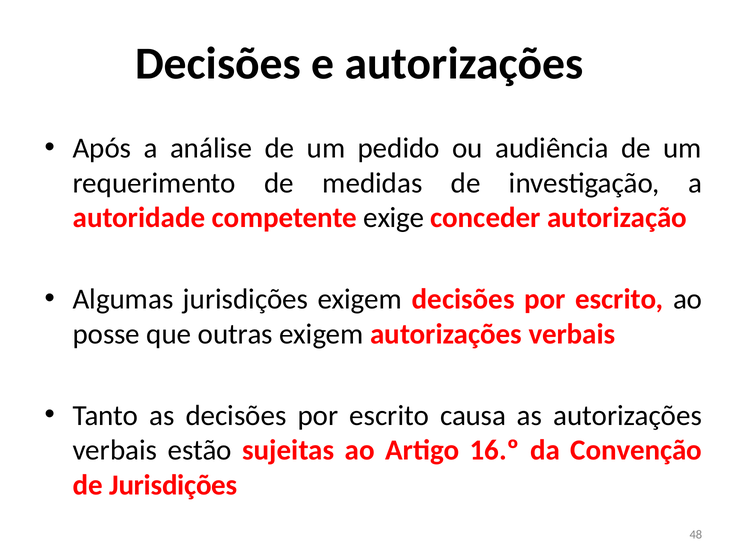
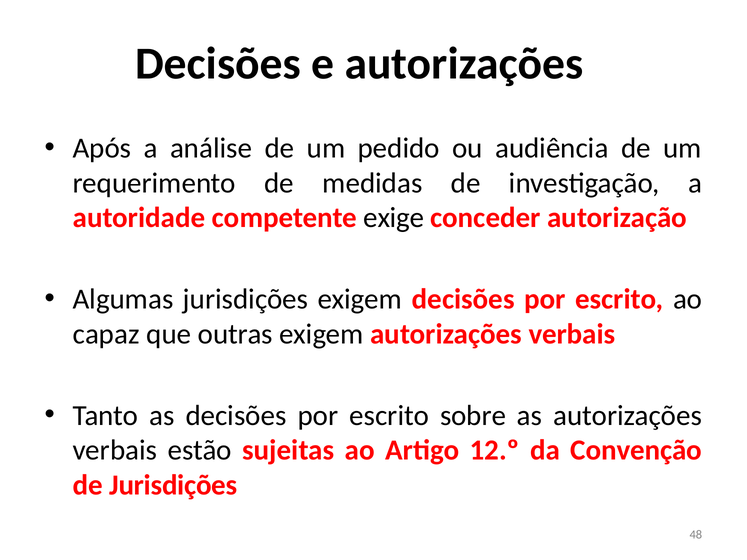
posse: posse -> capaz (106, 334)
causa: causa -> sobre (473, 416)
16.º: 16.º -> 12.º (495, 451)
